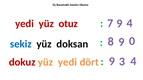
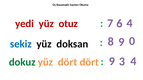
9: 9 -> 6 (119, 24)
dokuz colour: red -> green (22, 62)
yüz yedi: yedi -> dört (67, 62)
